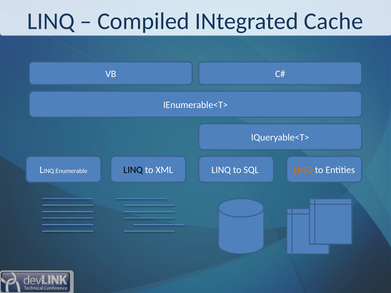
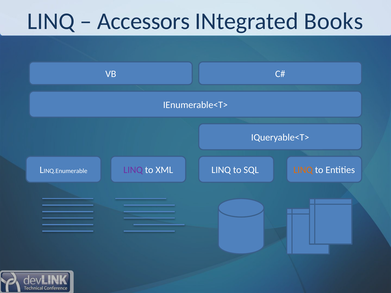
Compiled: Compiled -> Accessors (143, 21)
Cache: Cache -> Books (334, 21)
LINQ colour: black -> purple (133, 170)
